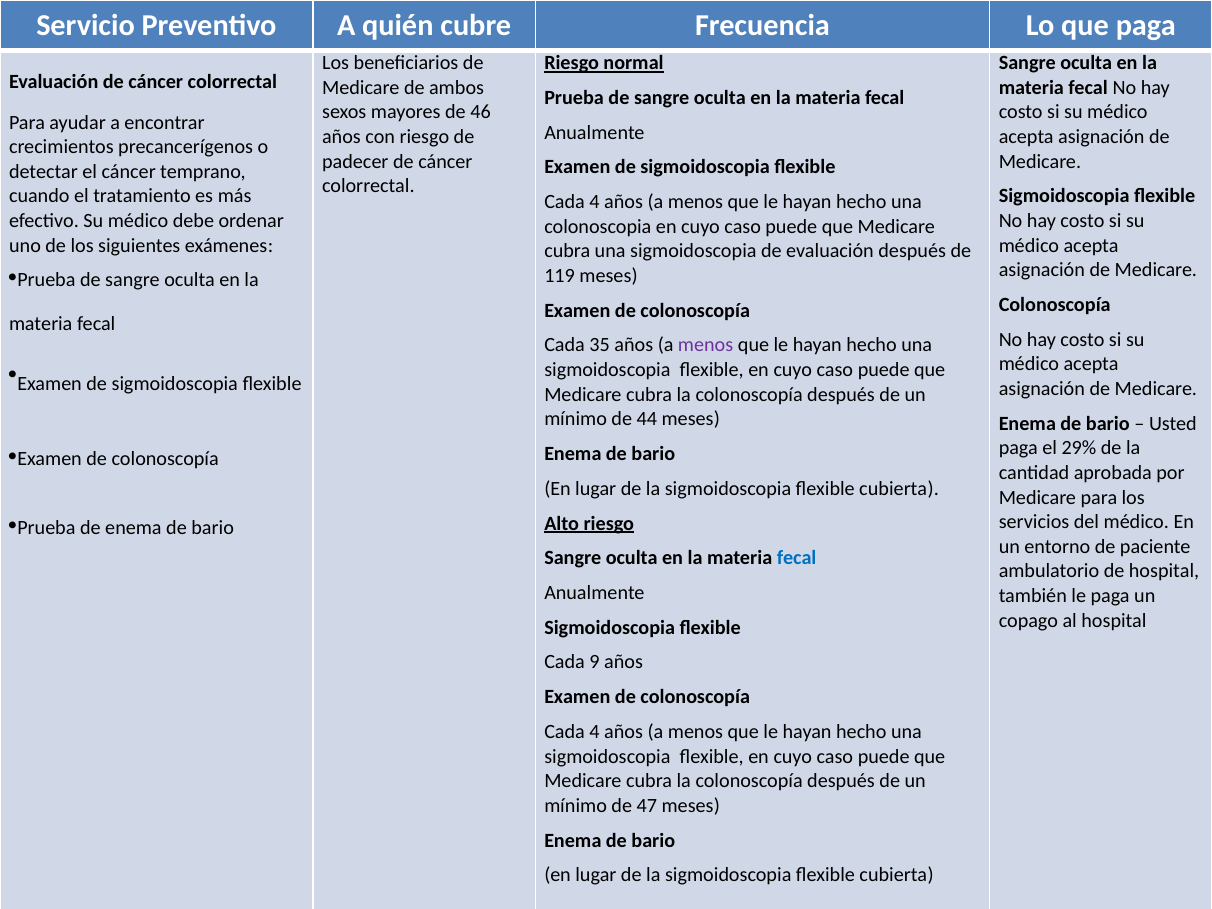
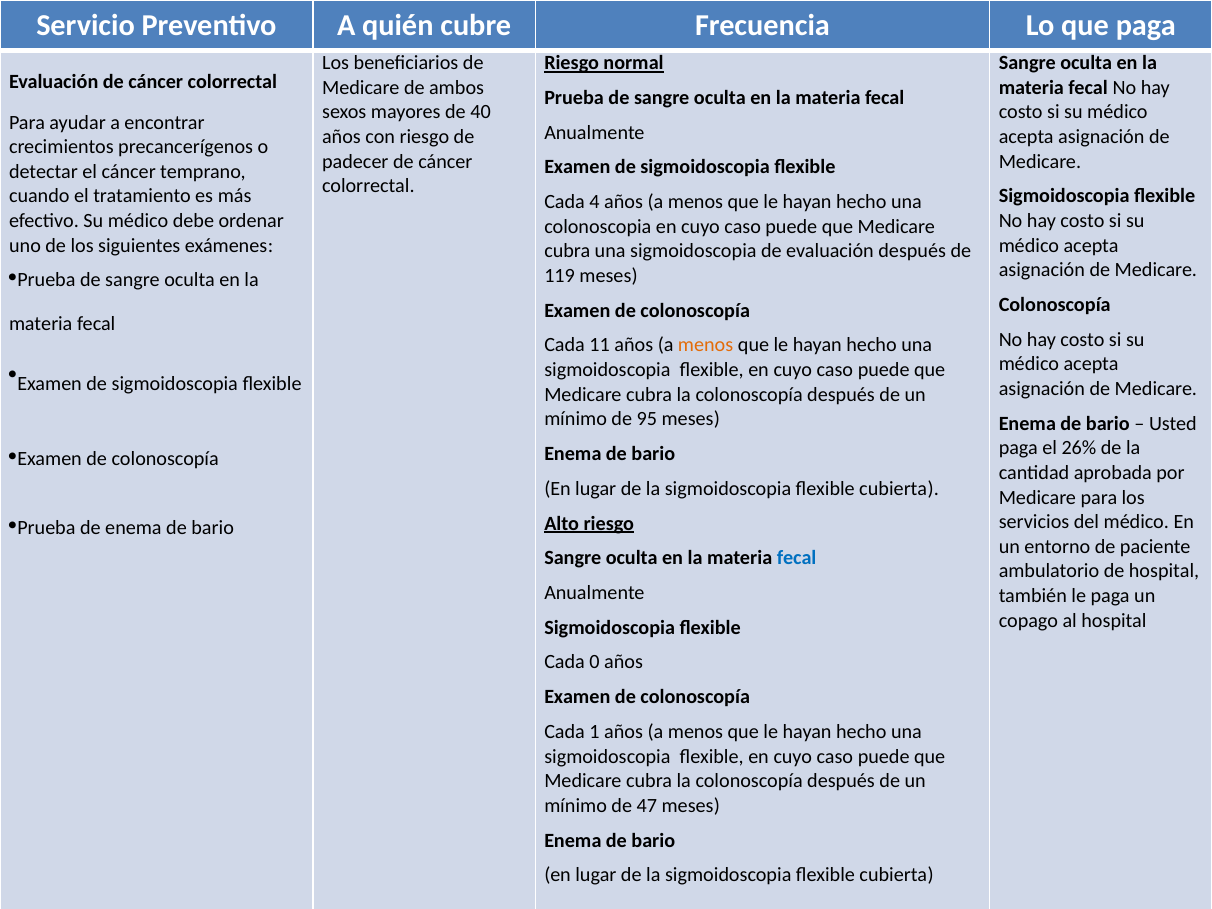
46: 46 -> 40 (481, 112)
35: 35 -> 11 (600, 345)
menos colour: purple -> orange (706, 345)
44: 44 -> 95 (647, 419)
29%: 29% -> 26% (1079, 448)
9: 9 -> 0 (595, 662)
4: 4 -> 1 (595, 732)
